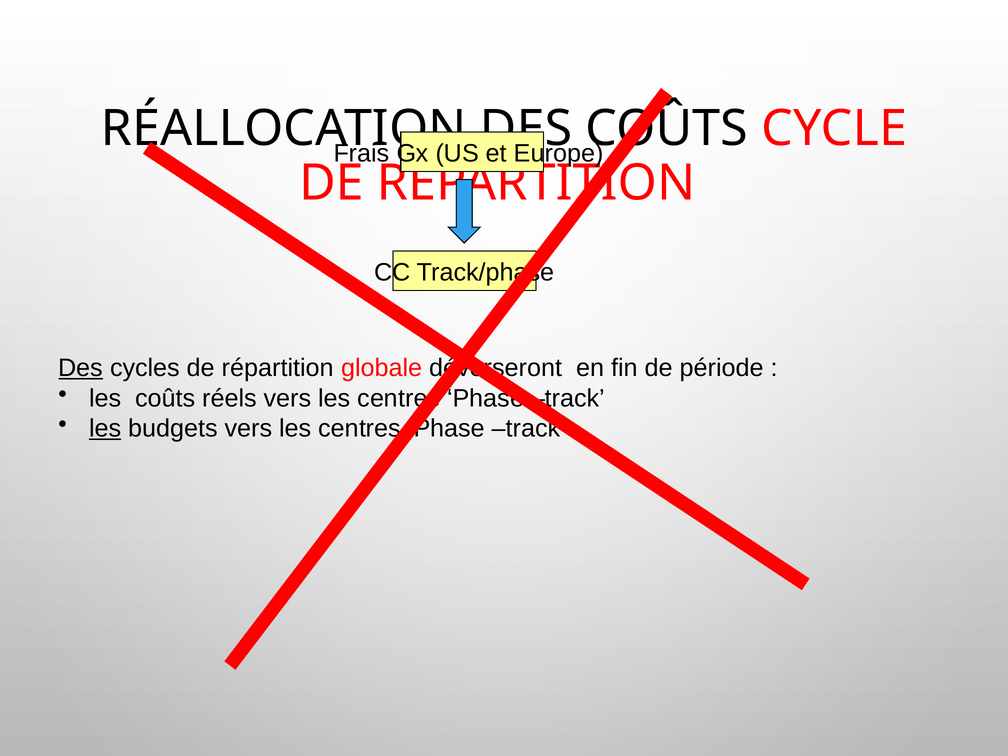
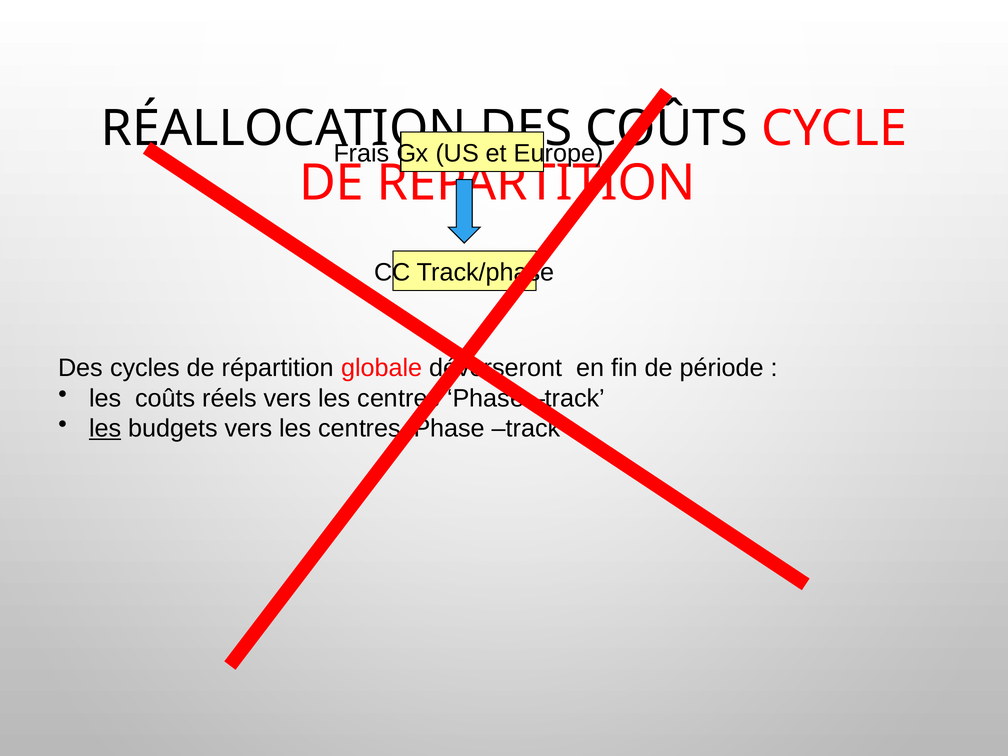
Des underline: present -> none (81, 368)
